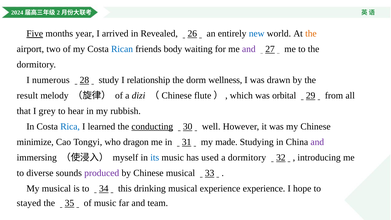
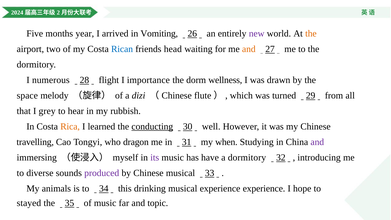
Five underline: present -> none (35, 34)
Revealed: Revealed -> Vomiting (159, 34)
new colour: blue -> purple (257, 34)
body: body -> head (173, 49)
and colour: purple -> orange (249, 49)
study: study -> flight (109, 80)
relationship: relationship -> importance (148, 80)
result: result -> space (27, 96)
orbital: orbital -> turned (284, 96)
Rica colour: blue -> orange (70, 127)
minimize: minimize -> travelling (35, 142)
made: made -> when (226, 142)
its colour: blue -> purple (155, 157)
used: used -> have (210, 157)
My musical: musical -> animals (56, 188)
team: team -> topic (158, 203)
